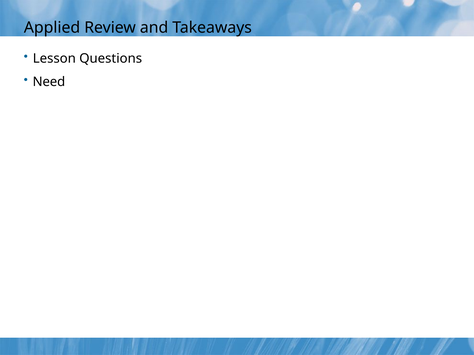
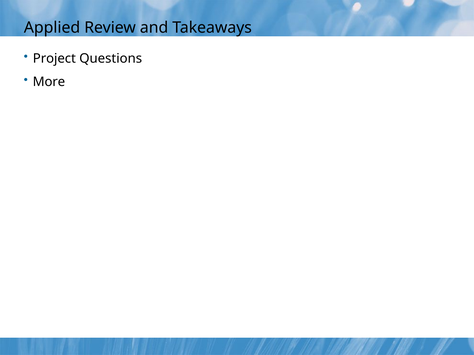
Lesson: Lesson -> Project (54, 58)
Need: Need -> More (49, 82)
